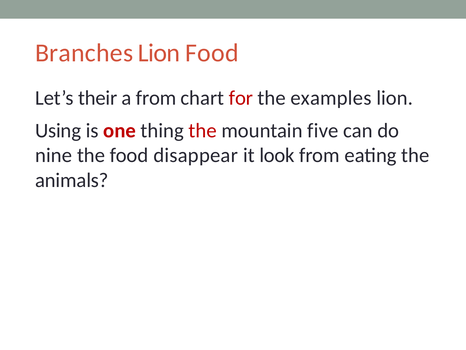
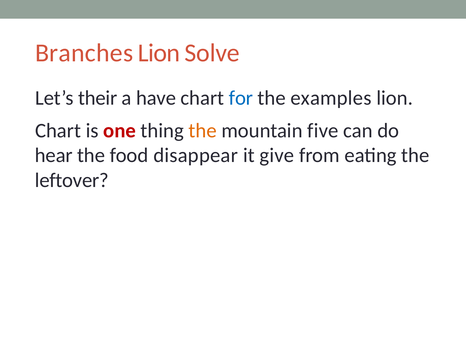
Lion Food: Food -> Solve (212, 53)
a from: from -> have (156, 98)
for colour: red -> blue (241, 98)
Using: Using -> Chart (58, 130)
the colour: red -> orange (203, 130)
nine: nine -> hear (54, 155)
look: look -> give (277, 155)
animals: animals -> leftover (72, 180)
